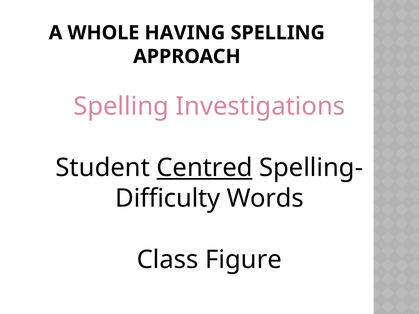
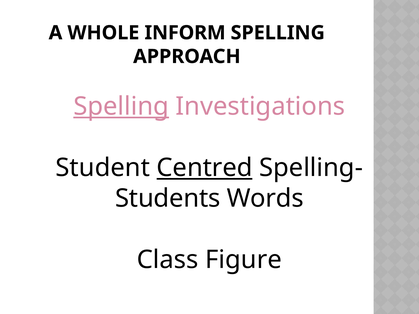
HAVING: HAVING -> INFORM (185, 33)
Spelling underline: none -> present (121, 106)
Difficulty: Difficulty -> Students (168, 199)
